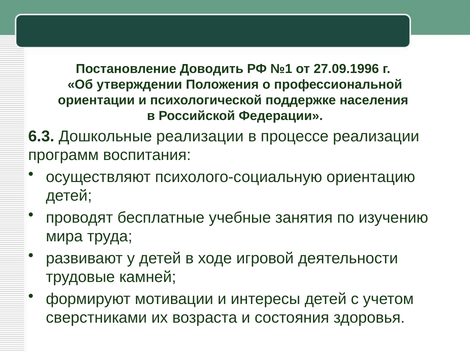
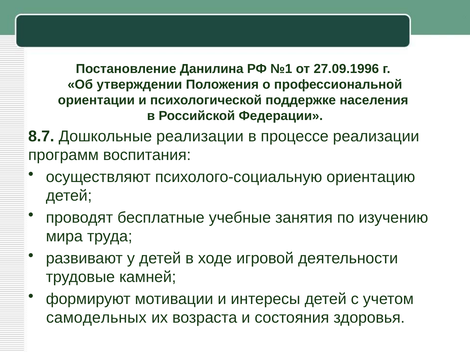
Доводить: Доводить -> Данилина (212, 69)
6.3: 6.3 -> 8.7 (41, 137)
сверстниками: сверстниками -> самодельных (96, 318)
